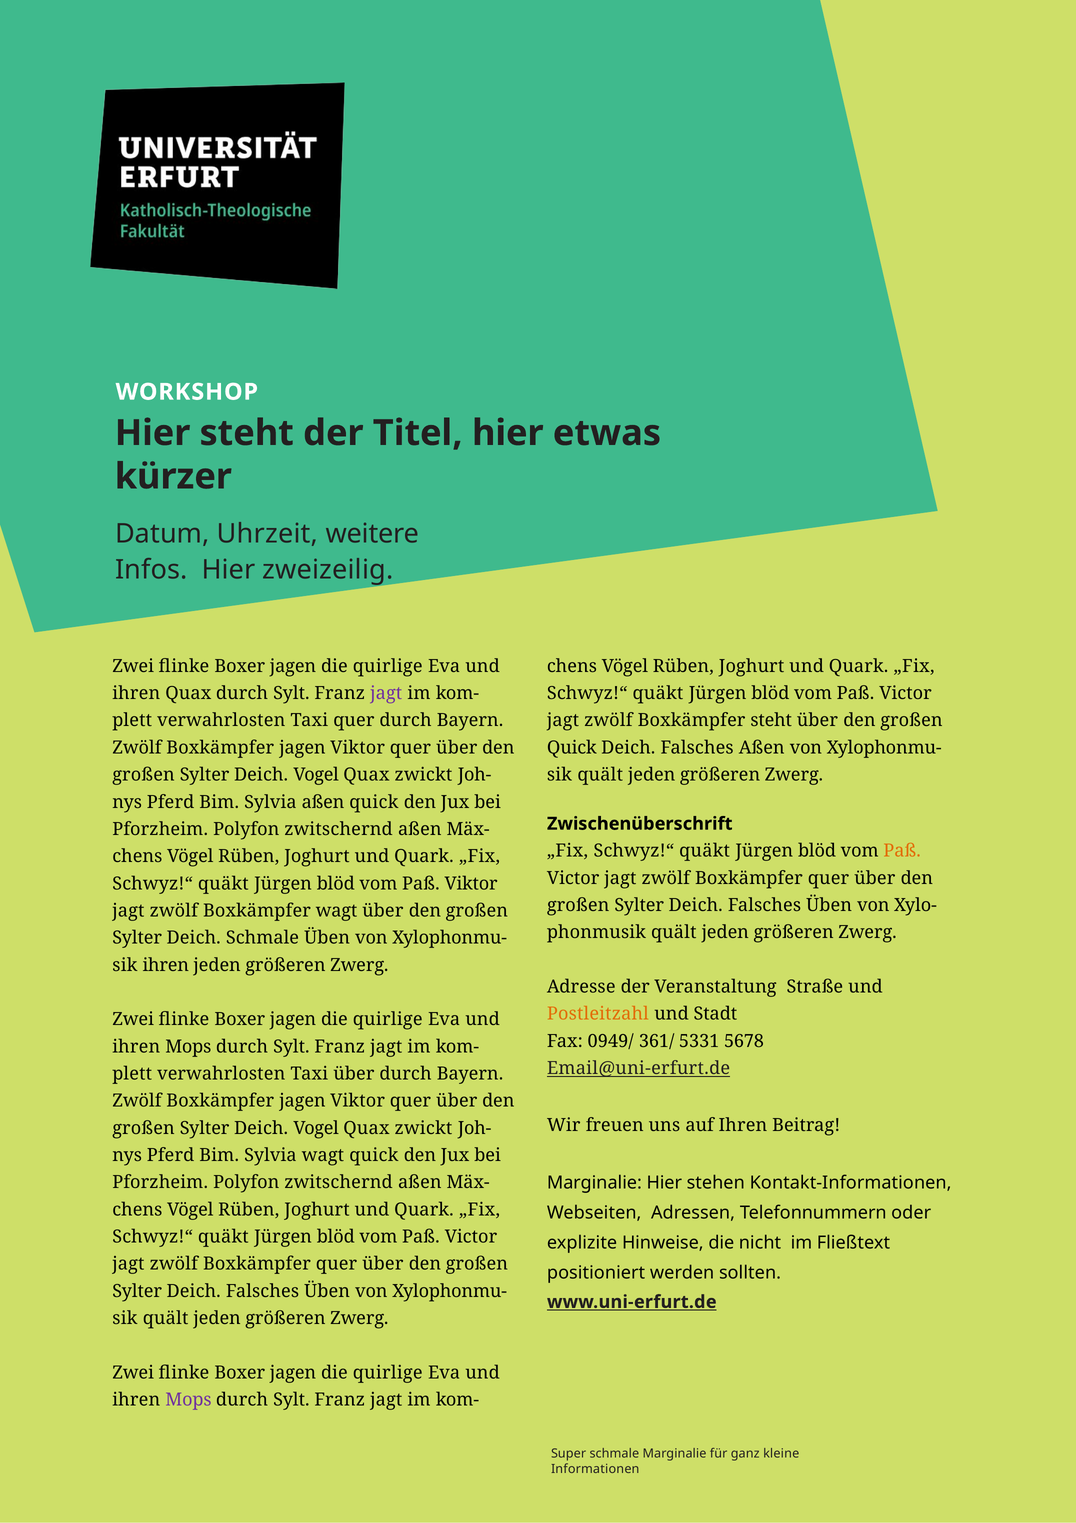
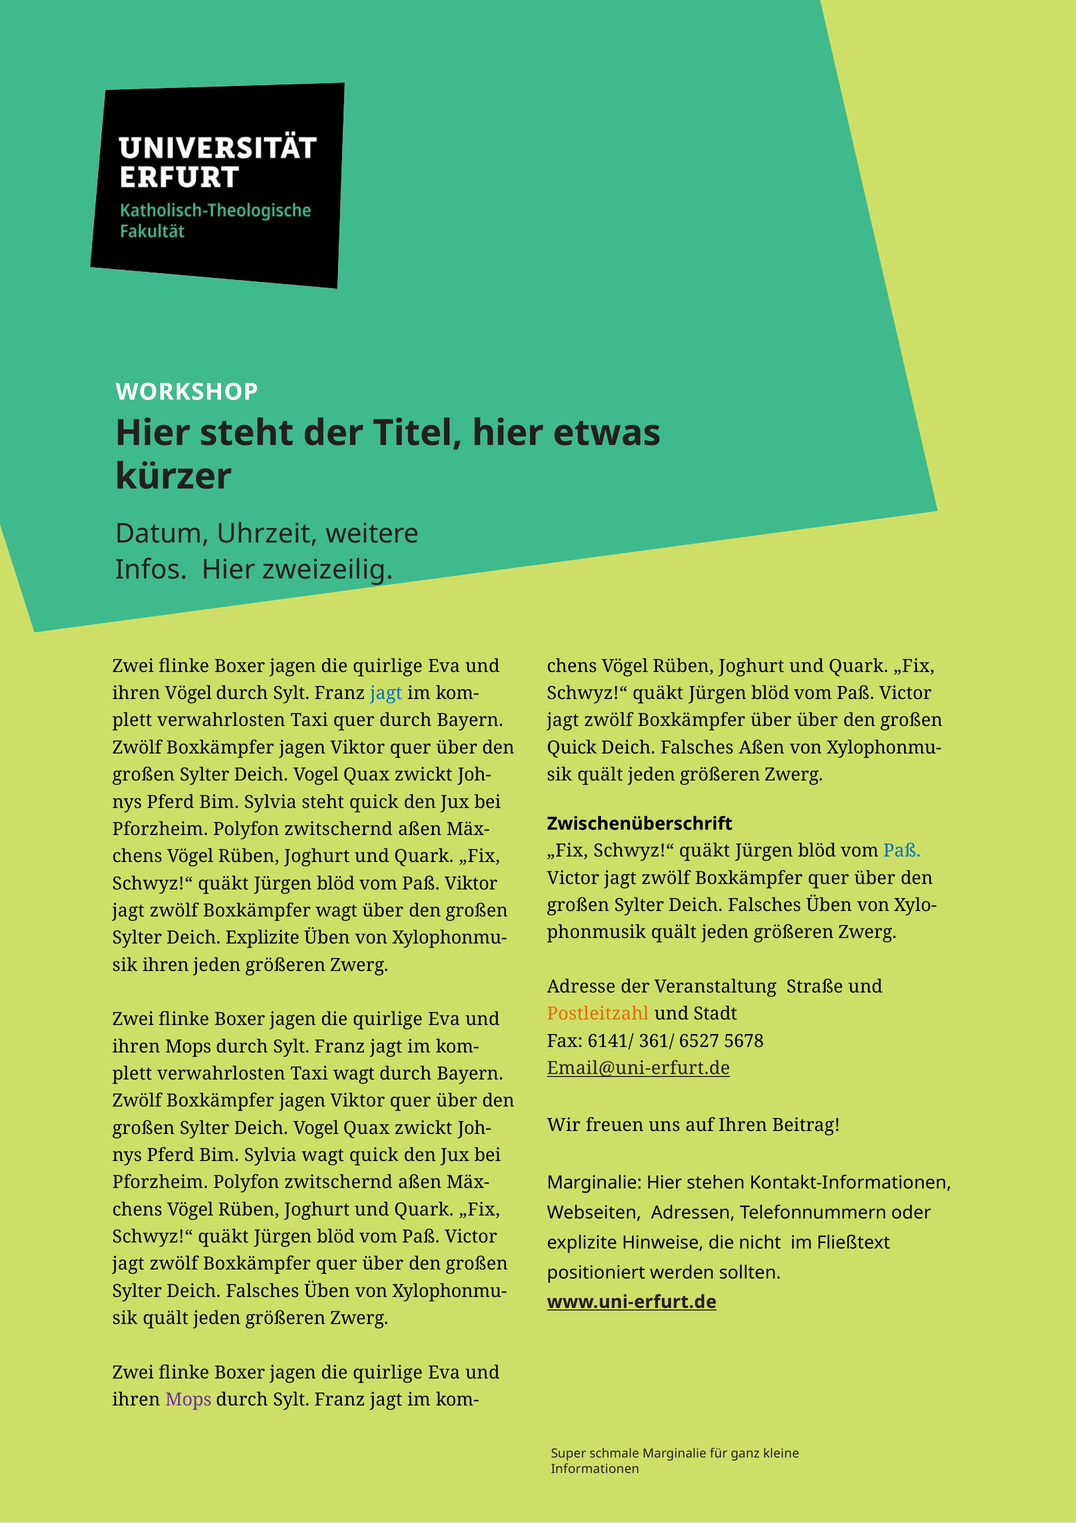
ihren Quax: Quax -> Vögel (188, 693)
jagt colour: purple -> blue (386, 693)
Boxkämpfer steht: steht -> über (771, 720)
Sylvia aßen: aßen -> steht (323, 802)
Paß colour: orange -> blue (902, 851)
Deich Schmale: Schmale -> Explizite (263, 938)
0949/: 0949/ -> 6141/ (611, 1041)
5331: 5331 -> 6527 (699, 1041)
Taxi über: über -> wagt (354, 1074)
